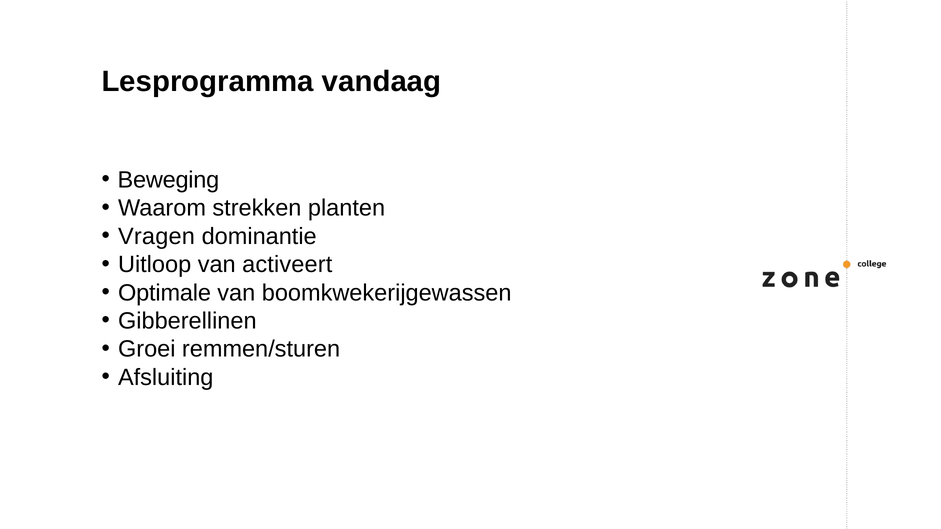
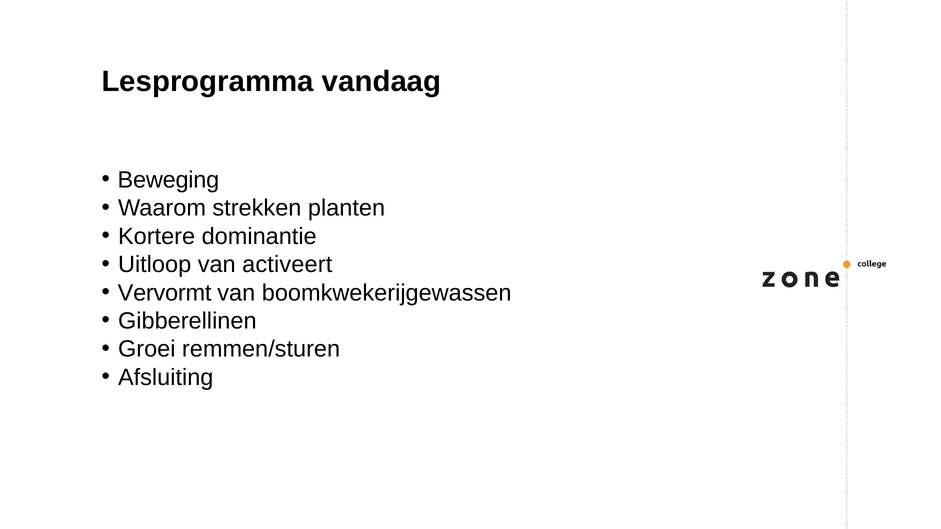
Vragen: Vragen -> Kortere (157, 236)
Optimale: Optimale -> Vervormt (165, 293)
